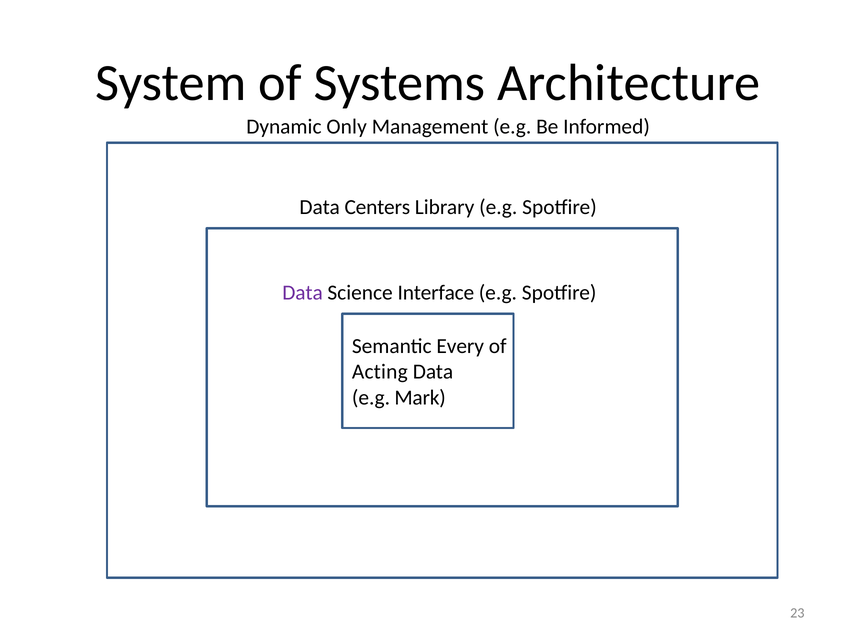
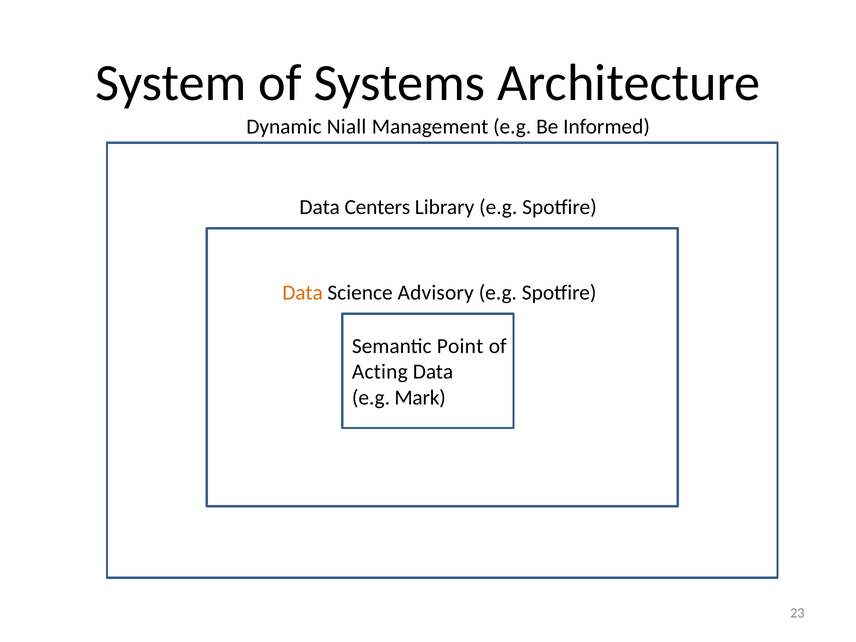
Only: Only -> Niall (347, 127)
Data colour: purple -> orange (303, 293)
Interface: Interface -> Advisory (436, 293)
Every: Every -> Point (460, 346)
